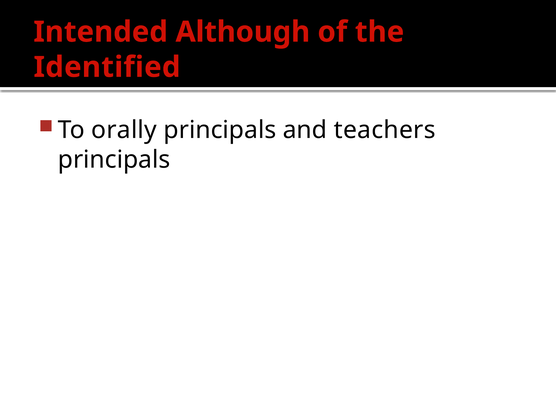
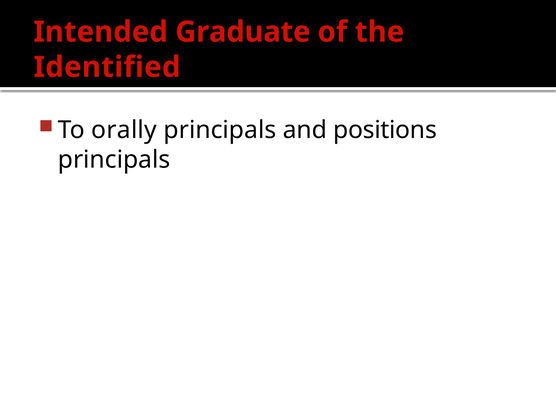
Although: Although -> Graduate (243, 32)
teachers: teachers -> positions (385, 130)
